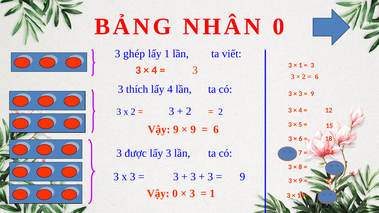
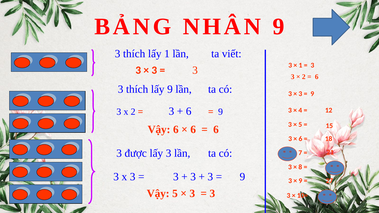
NHÂN 0: 0 -> 9 (278, 27)
ghép: ghép -> thích (134, 54)
4: 4 -> 3 (154, 70)
lấy 4: 4 -> 9 (170, 89)
2: 2 -> 6 (189, 111)
2: 2 -> 9 (221, 112)
Vậy 9: 9 -> 6 (176, 130)
9: 9 -> 6 (193, 130)
Vậy 0: 0 -> 5 (175, 194)
1: 1 -> 3 (212, 194)
